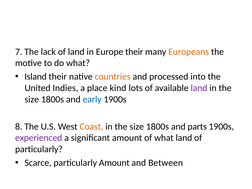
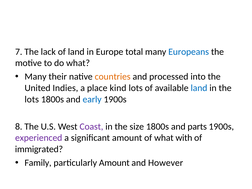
Europe their: their -> total (134, 52)
Europeans colour: orange -> blue (189, 52)
Island: Island -> Many (36, 77)
land colour: purple -> blue (199, 88)
size: size -> lots (32, 99)
Coast colour: orange -> purple (91, 127)
what land: land -> with (184, 138)
particularly: particularly -> immigrated (39, 149)
Scarce: Scarce -> Family (38, 163)
Between: Between -> However (166, 163)
